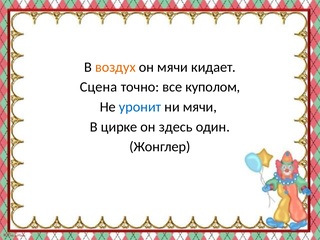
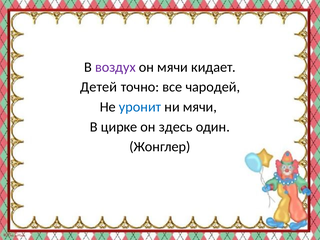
воздух colour: orange -> purple (115, 67)
Сцена: Сцена -> Детей (99, 87)
куполом: куполом -> чародей (213, 87)
